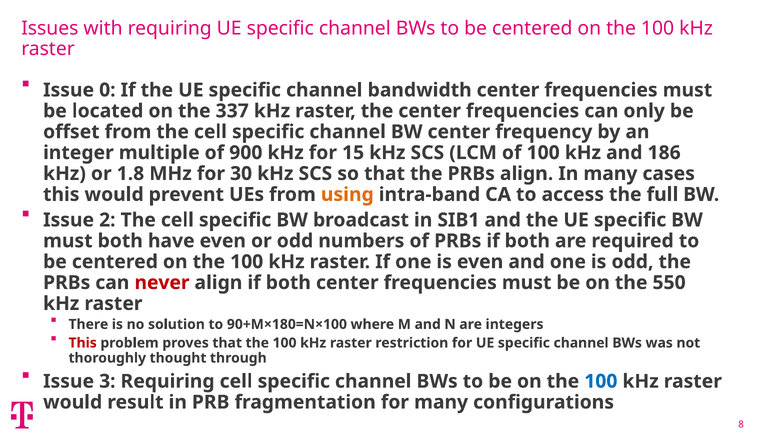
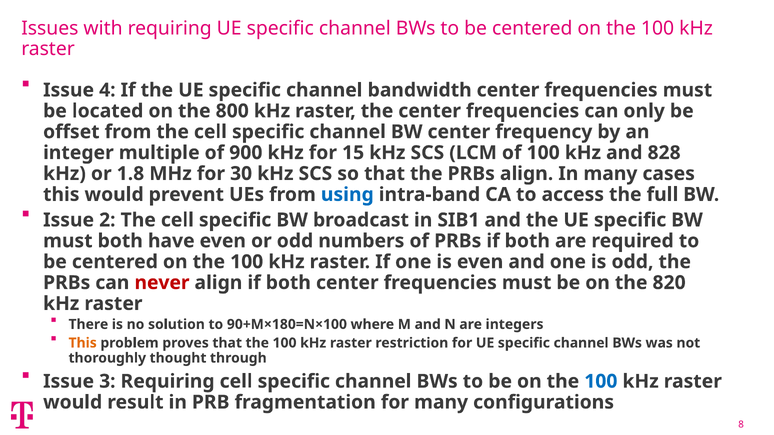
0: 0 -> 4 (107, 90)
337: 337 -> 800 (232, 111)
186: 186 -> 828 (664, 153)
using colour: orange -> blue (347, 195)
550: 550 -> 820 (669, 283)
This colour: red -> orange (83, 343)
